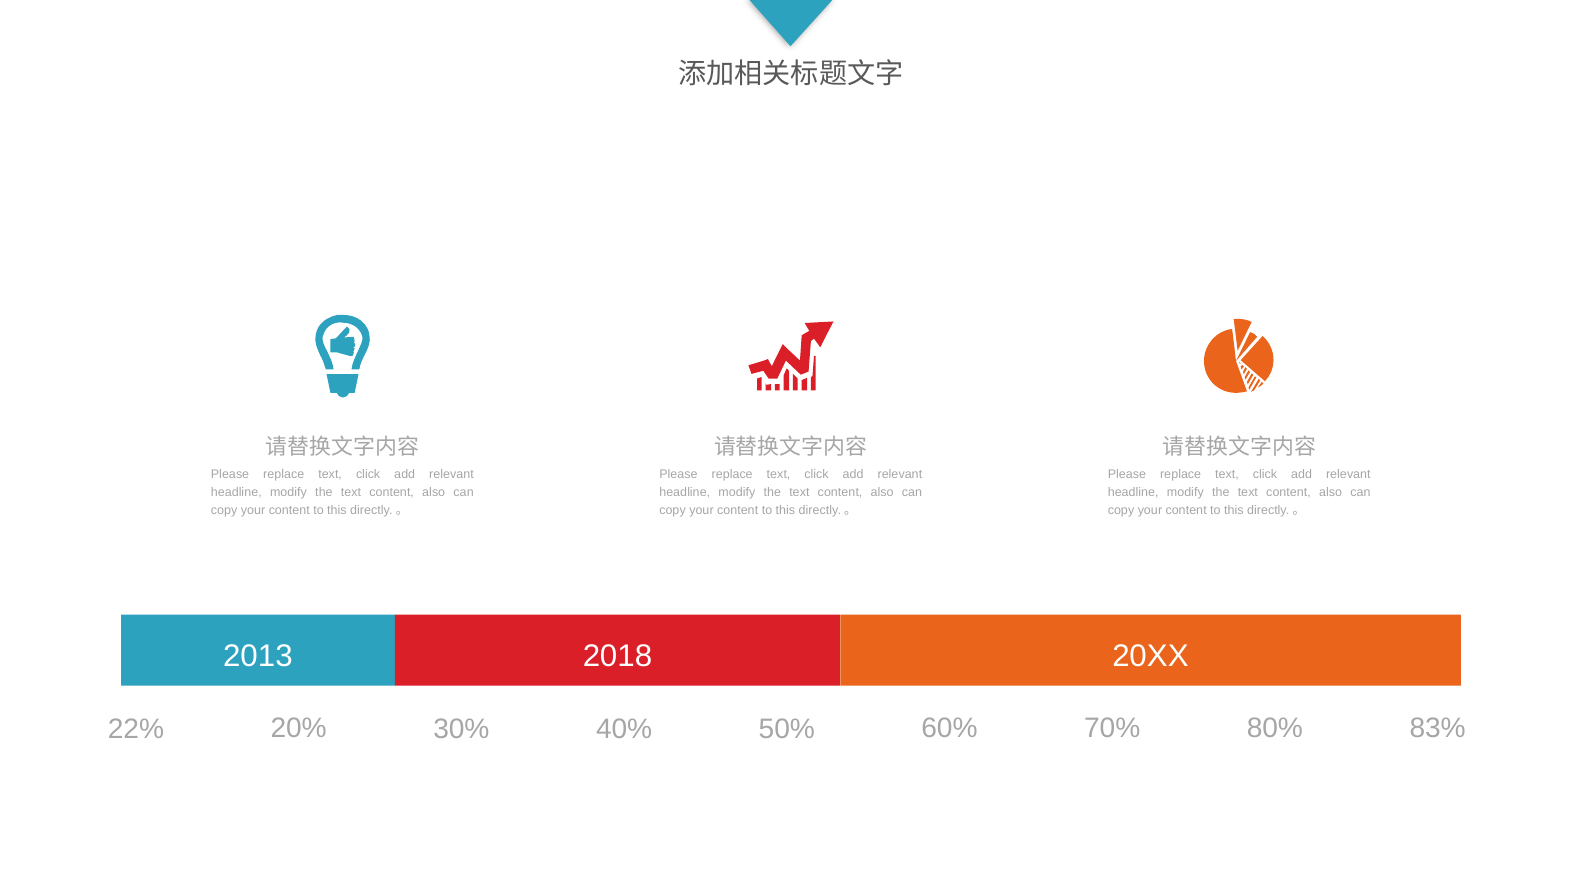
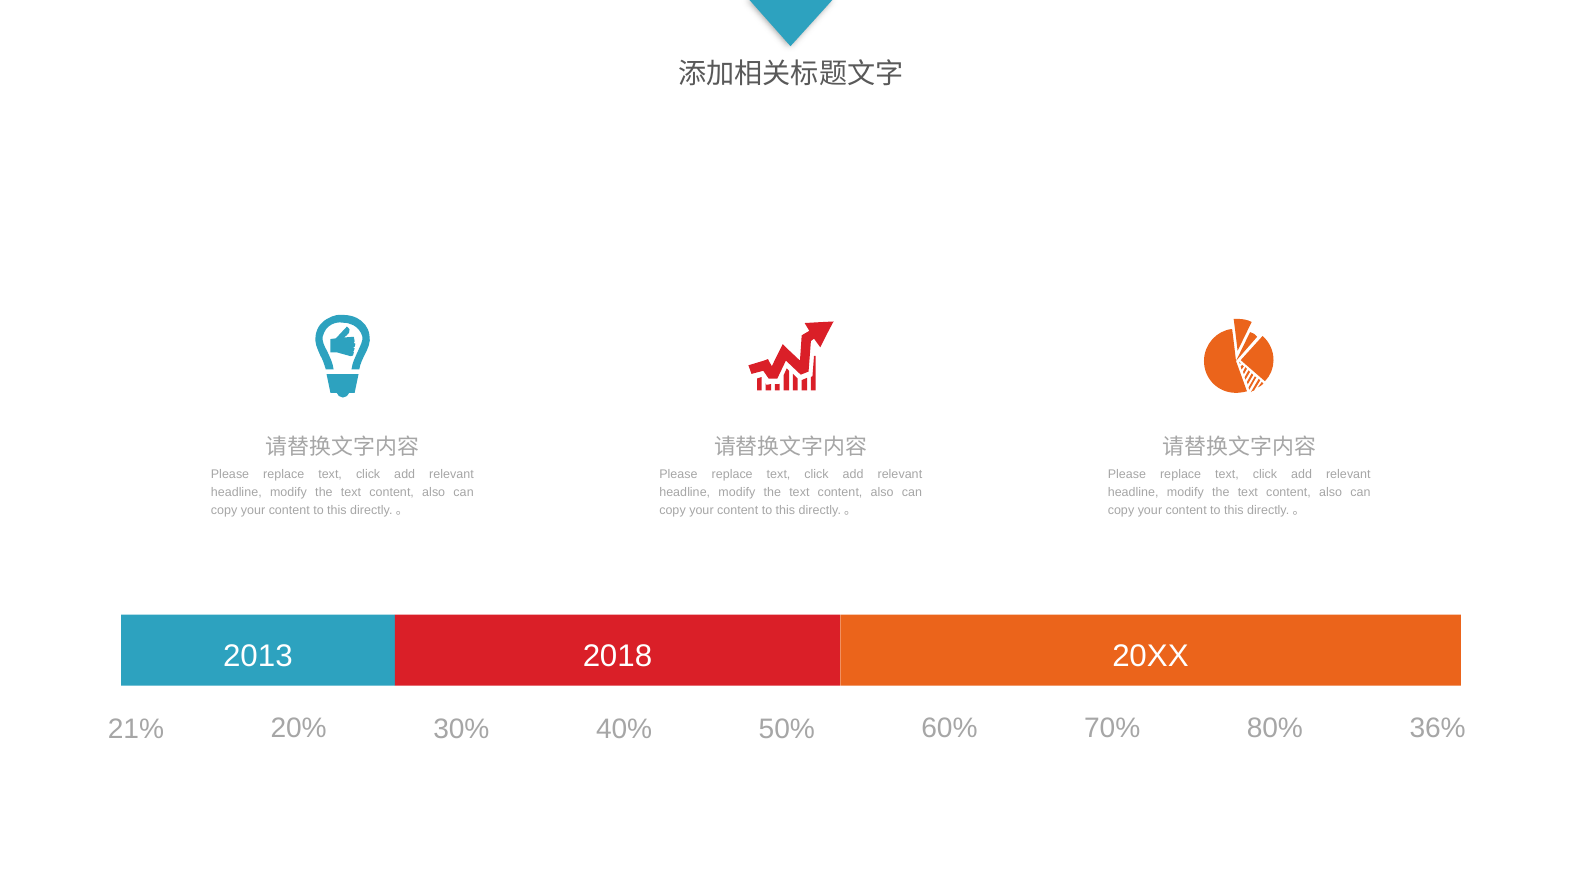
22%: 22% -> 21% (136, 729)
83%: 83% -> 36% (1438, 728)
